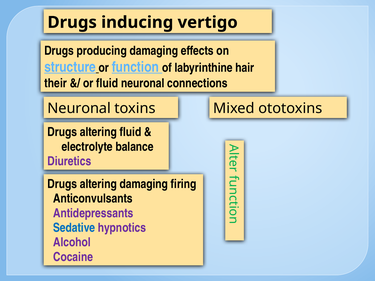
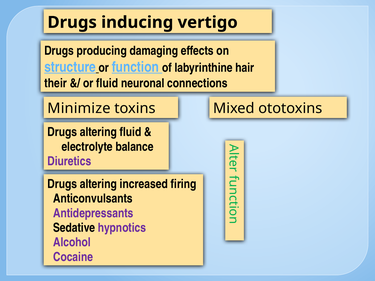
Neuronal: Neuronal -> Minimize (79, 108)
altering damaging: damaging -> increased (144, 184)
Sedative colour: blue -> black (74, 228)
